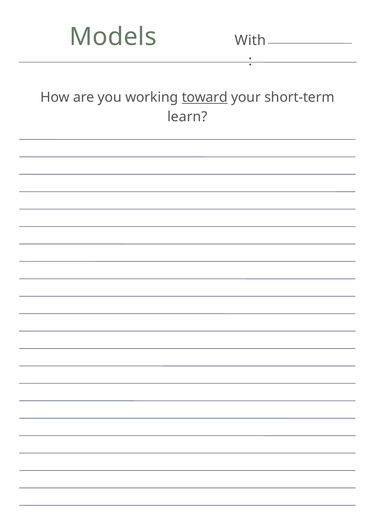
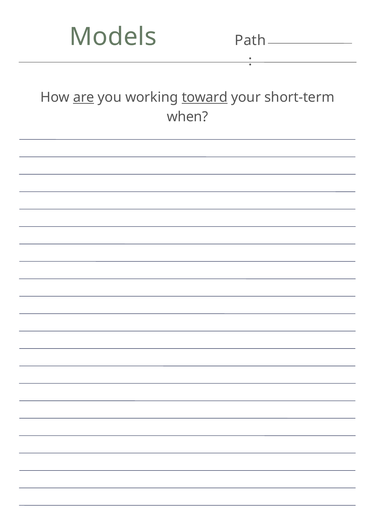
With: With -> Path (250, 40)
are underline: none -> present (84, 97)
learn: learn -> when (188, 117)
